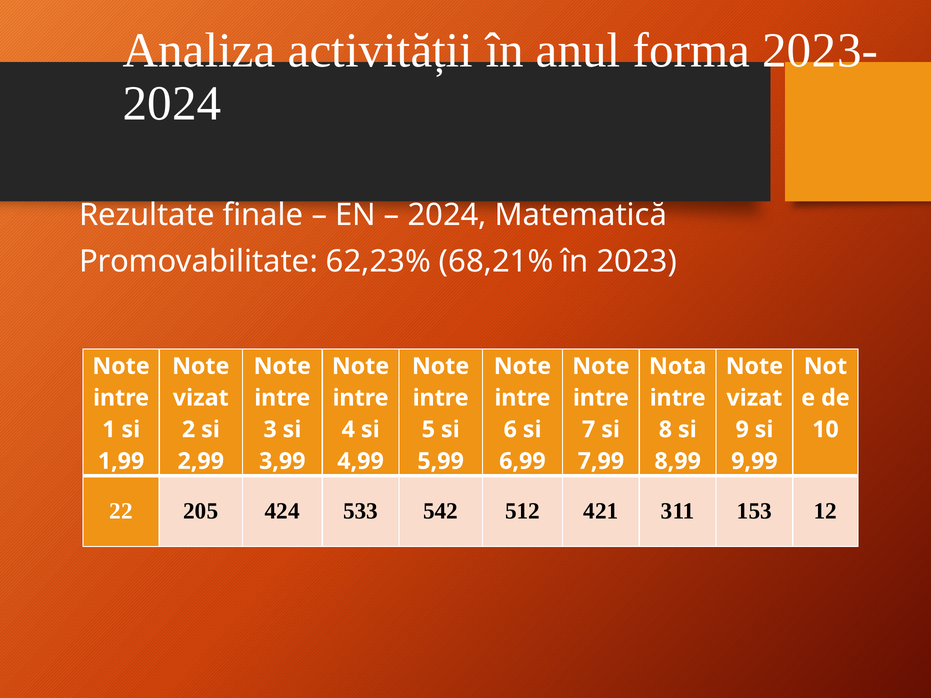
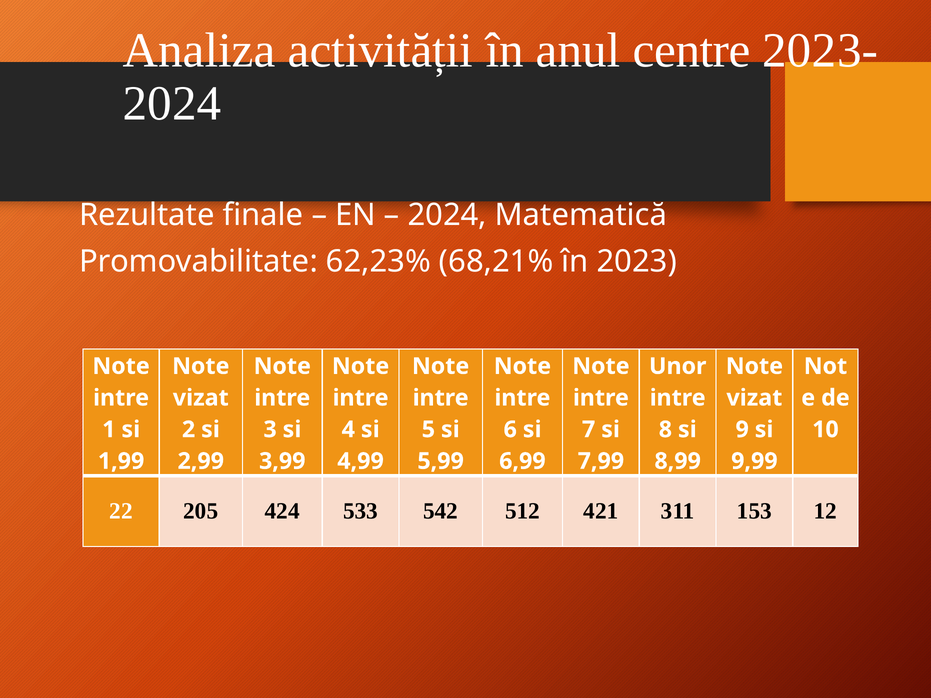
forma: forma -> centre (692, 50)
Nota: Nota -> Unor (678, 366)
